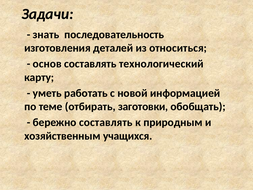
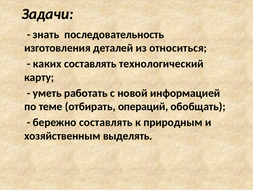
основ: основ -> каких (47, 64)
заготовки: заготовки -> операций (143, 106)
учащихся: учащихся -> выделять (128, 136)
